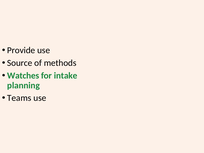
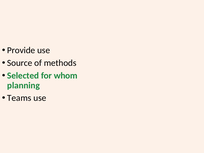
Watches: Watches -> Selected (23, 76)
intake: intake -> whom (66, 76)
